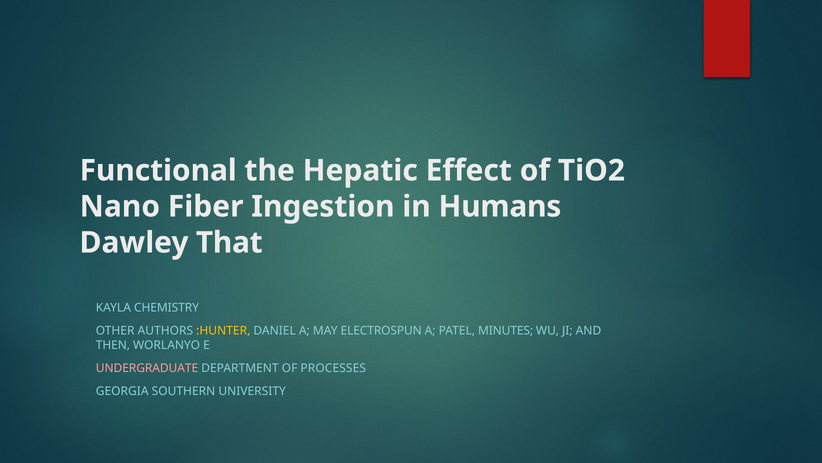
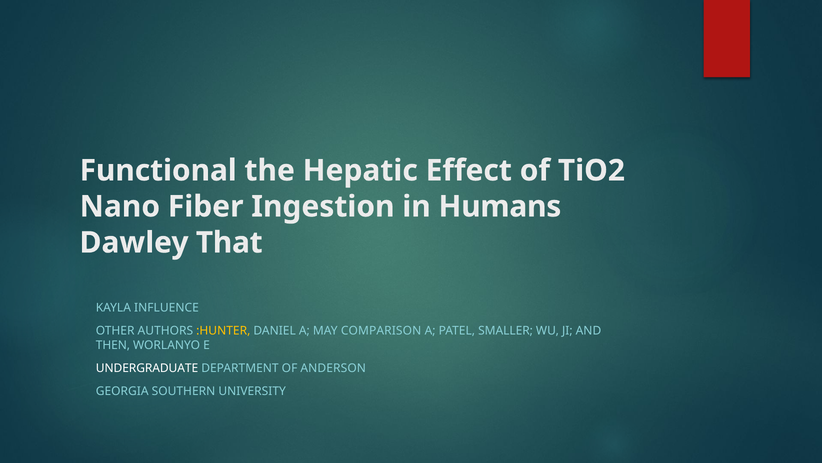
CHEMISTRY: CHEMISTRY -> INFLUENCE (166, 307)
ELECTROSPUN: ELECTROSPUN -> COMPARISON (381, 330)
MINUTES: MINUTES -> SMALLER (506, 330)
UNDERGRADUATE colour: pink -> white (147, 368)
PROCESSES: PROCESSES -> ANDERSON (333, 368)
